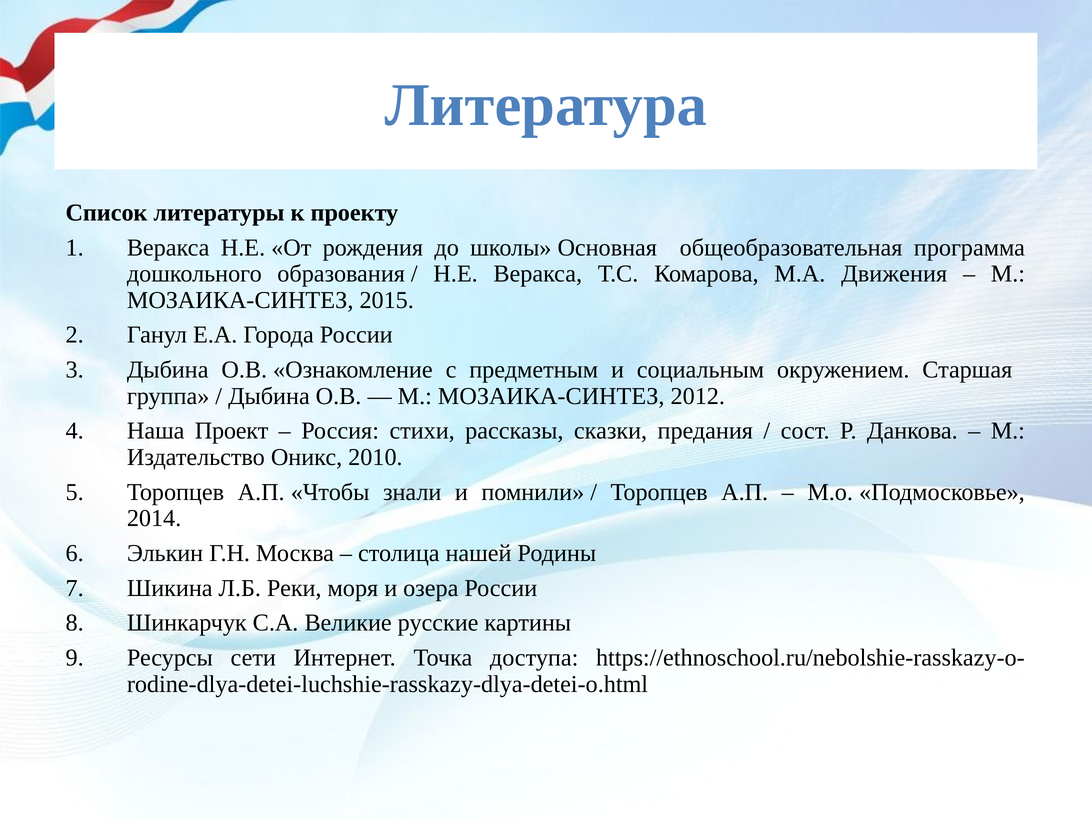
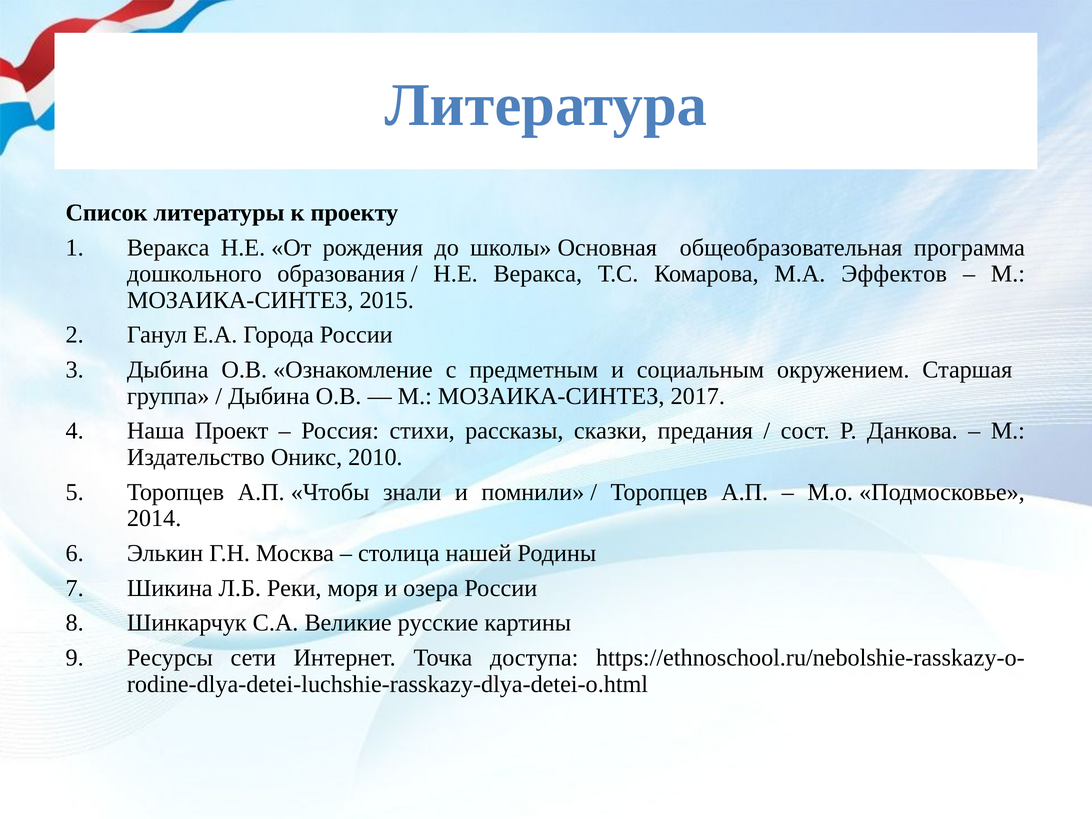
Движения: Движения -> Эффектов (894, 274)
2012: 2012 -> 2017 (698, 396)
